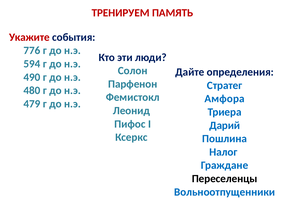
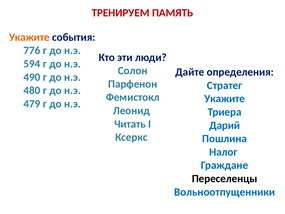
Укажите colour: red -> orange (29, 37)
Амфора: Амфора -> Укажите (225, 99)
Пифос: Пифос -> Читать (130, 124)
